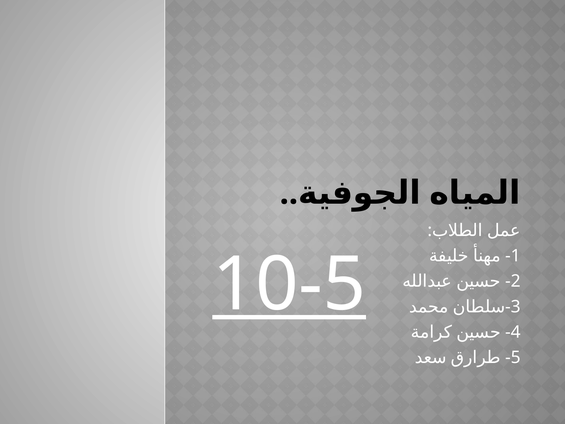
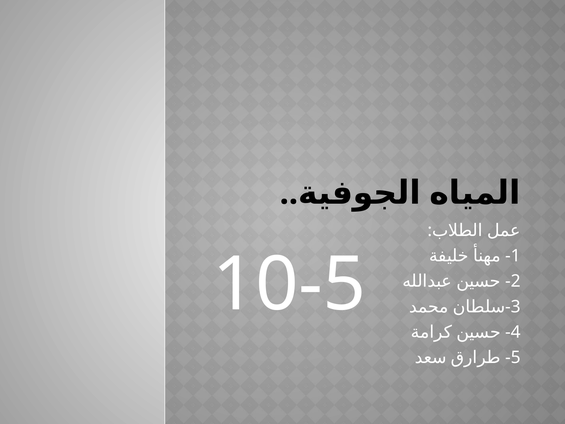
10-5 underline: present -> none (289, 285)
